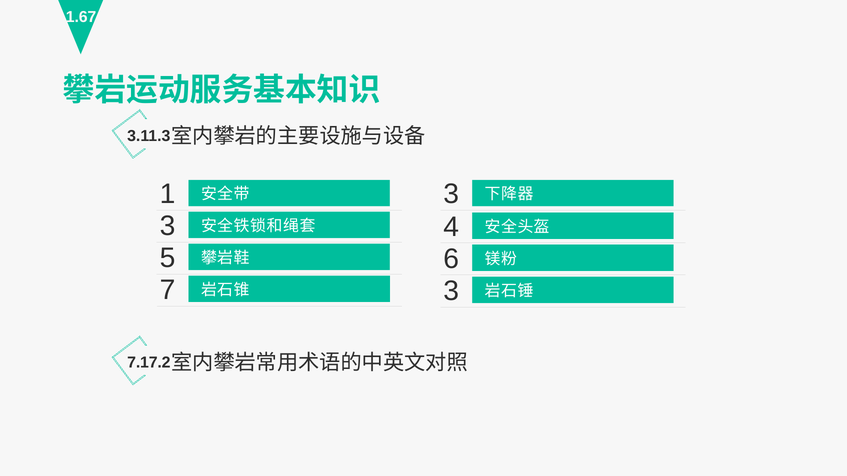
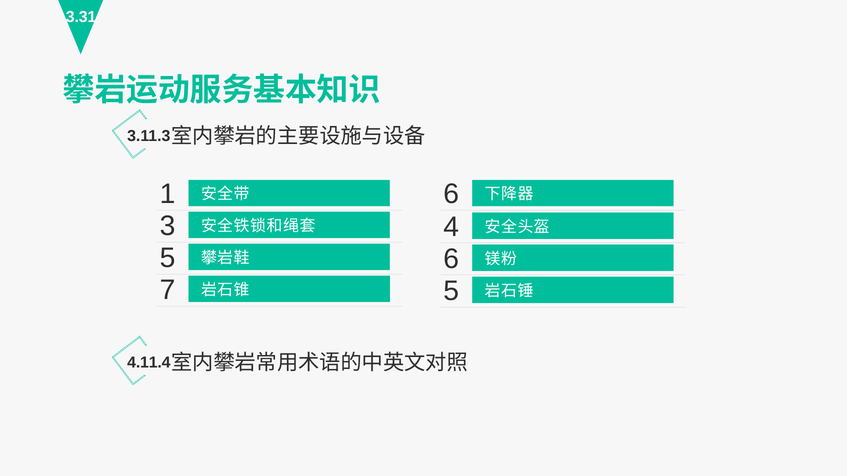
1.67: 1.67 -> 3.31 (81, 17)
3: 3 -> 6 (451, 194)
3: 3 -> 5 (451, 291)
7.17.2: 7.17.2 -> 4.11.4 (149, 363)
